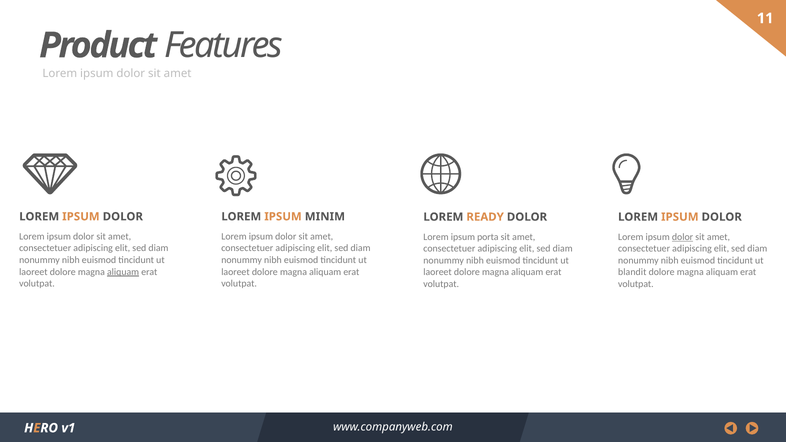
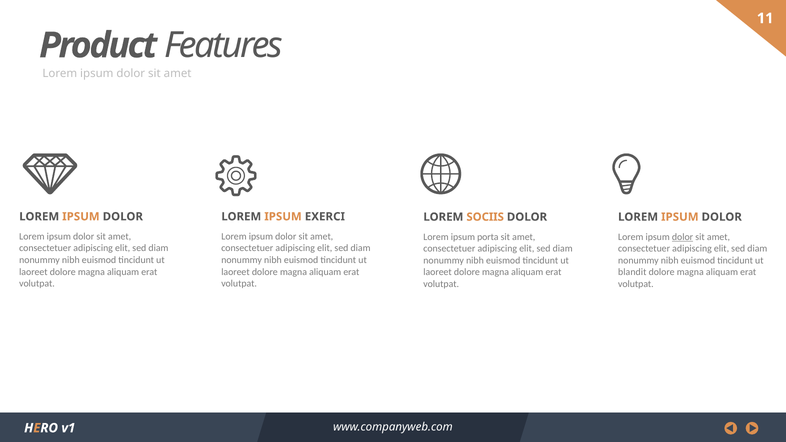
MINIM: MINIM -> EXERCI (325, 217)
READY: READY -> SOCIIS (485, 217)
aliquam underline: present -> none (123, 272)
